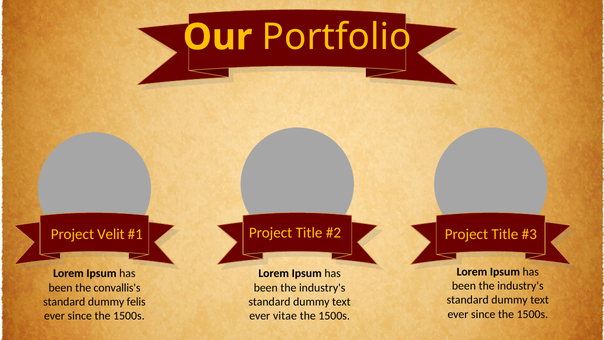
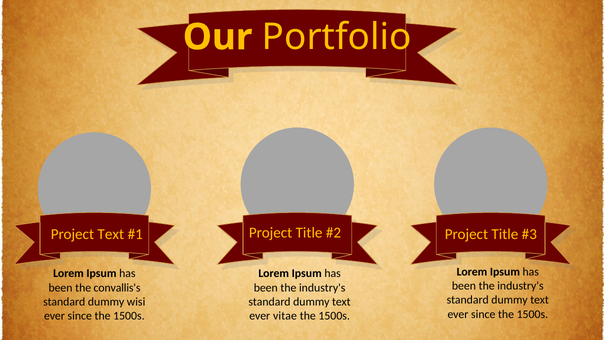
Project Velit: Velit -> Text (111, 234)
felis: felis -> wisi (136, 302)
